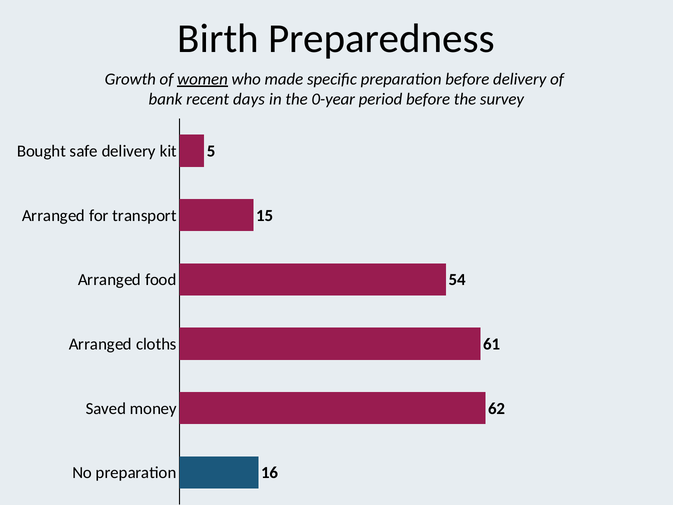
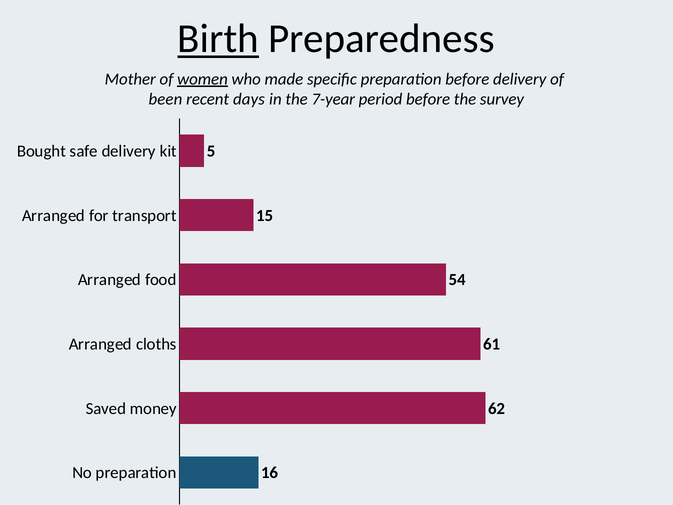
Birth underline: none -> present (218, 39)
Growth: Growth -> Mother (130, 79)
bank: bank -> been (165, 99)
0-year: 0-year -> 7-year (333, 99)
